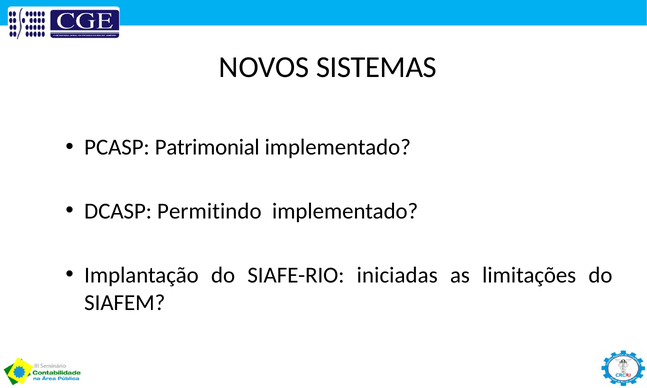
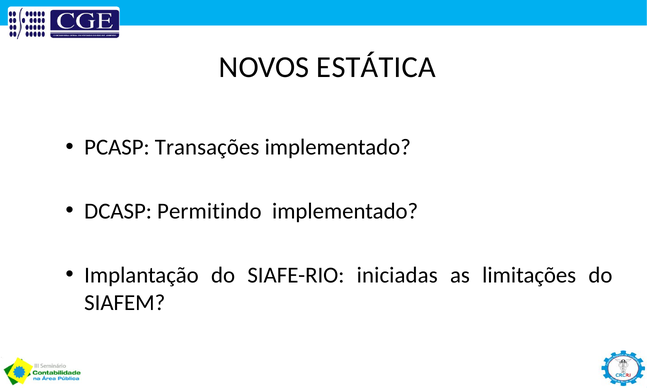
SISTEMAS: SISTEMAS -> ESTÁTICA (376, 67)
Patrimonial: Patrimonial -> Transações (207, 147)
